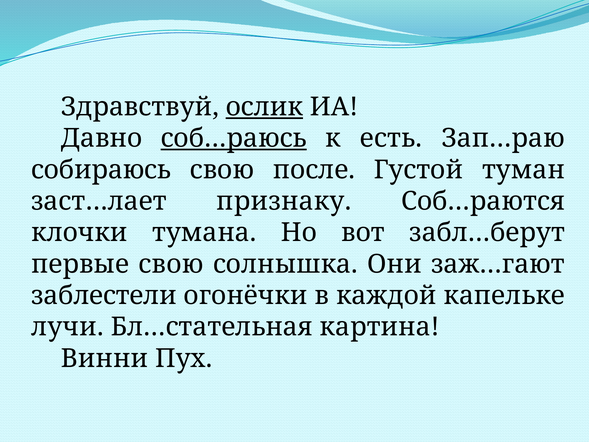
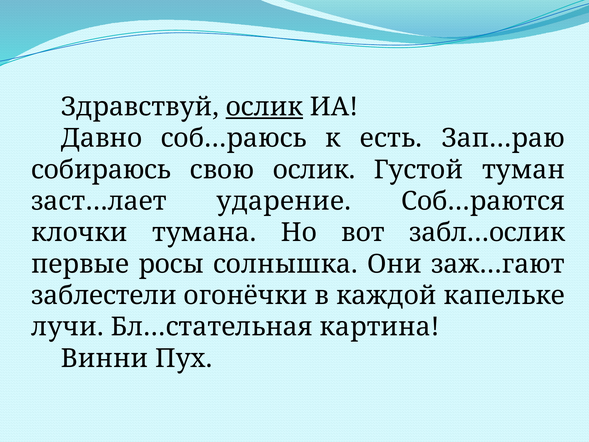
соб…раюсь underline: present -> none (234, 138)
свою после: после -> ослик (314, 170)
признаку: признаку -> ударение (284, 201)
забл…берут: забл…берут -> забл…ослик (487, 232)
первые свою: свою -> росы (171, 264)
